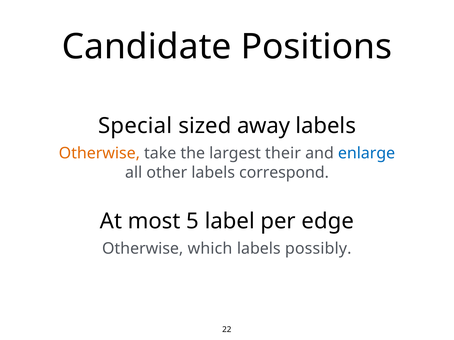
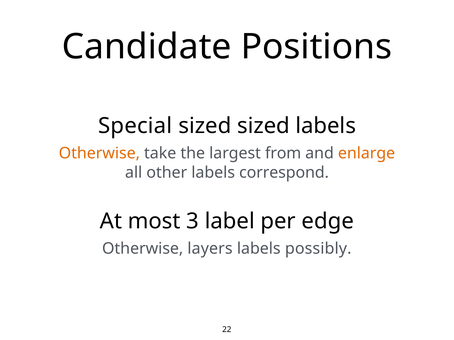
sized away: away -> sized (263, 126)
their: their -> from (283, 154)
enlarge colour: blue -> orange (367, 154)
5: 5 -> 3 (193, 221)
which: which -> layers (210, 249)
